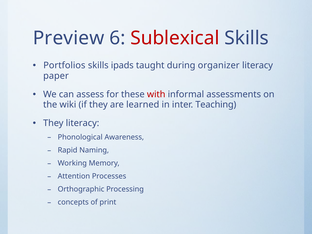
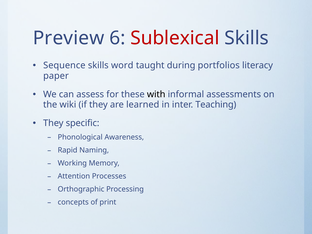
Portfolios: Portfolios -> Sequence (64, 65)
ipads: ipads -> word (122, 65)
organizer: organizer -> portfolios (219, 65)
with colour: red -> black (156, 94)
They literacy: literacy -> specific (83, 123)
